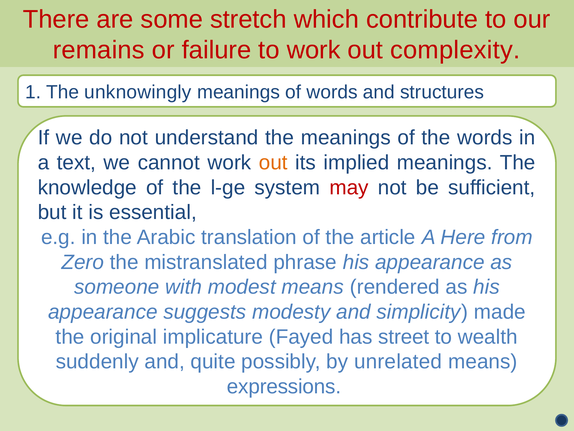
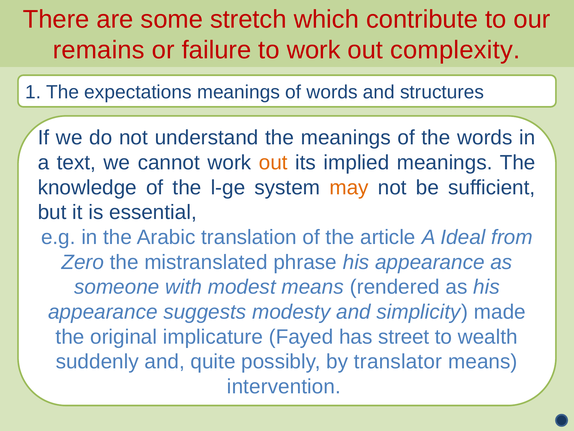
unknowingly: unknowingly -> expectations (138, 92)
may colour: red -> orange (349, 187)
Here: Here -> Ideal (463, 237)
unrelated: unrelated -> translator (398, 361)
expressions: expressions -> intervention (284, 386)
